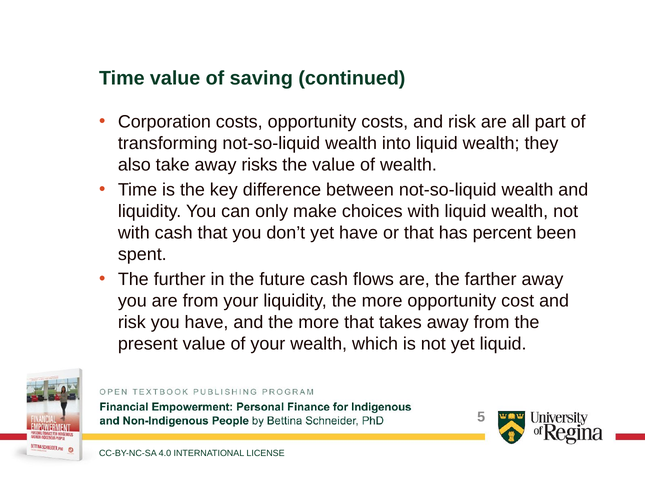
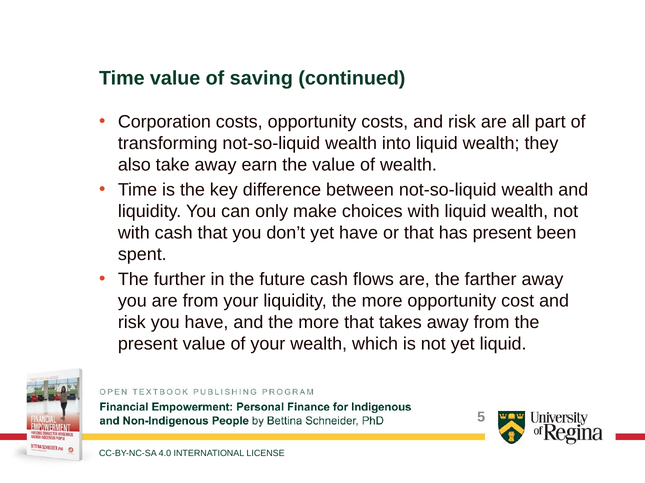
risks: risks -> earn (259, 165)
has percent: percent -> present (502, 233)
